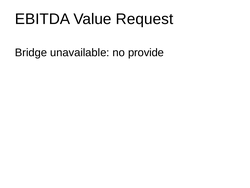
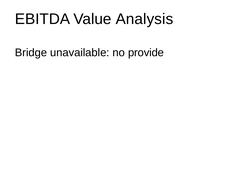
Request: Request -> Analysis (144, 19)
